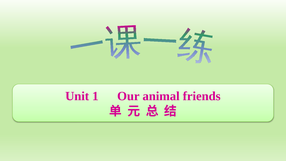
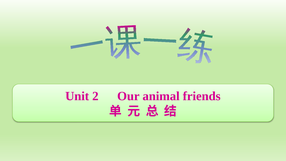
1: 1 -> 2 (95, 96)
